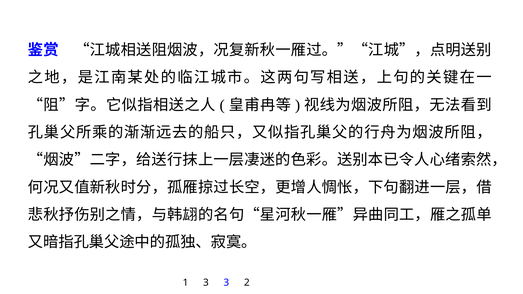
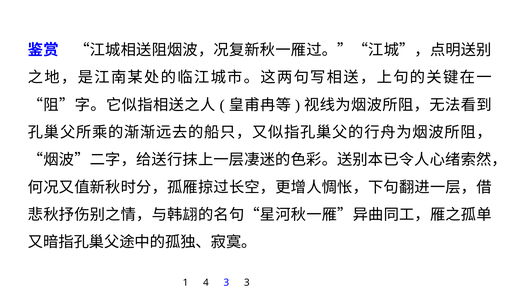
1 3: 3 -> 4 (206, 283)
3 2: 2 -> 3 (247, 283)
